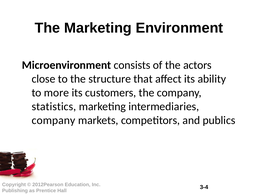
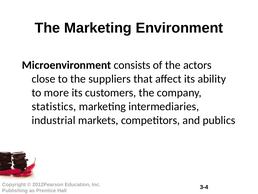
structure: structure -> suppliers (110, 79)
company: company -> industrial (54, 120)
